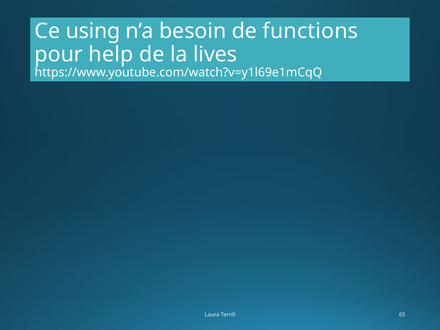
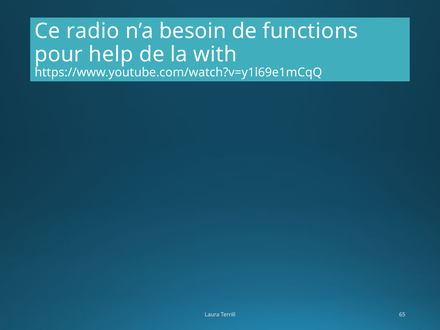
using: using -> radio (93, 31)
lives: lives -> with (215, 54)
